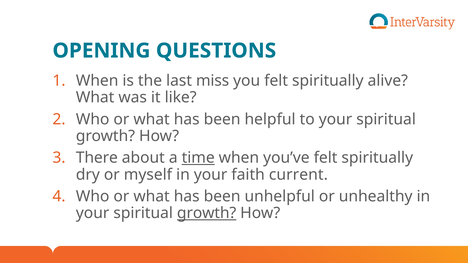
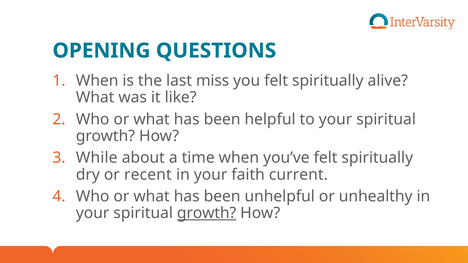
There: There -> While (97, 158)
time underline: present -> none (198, 158)
myself: myself -> recent (148, 175)
